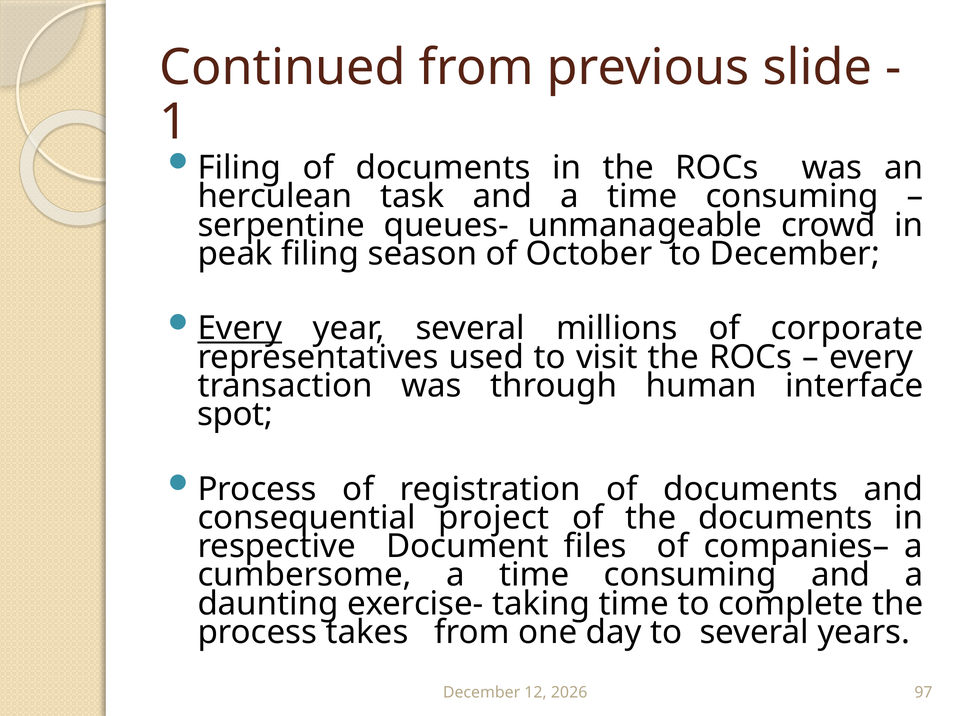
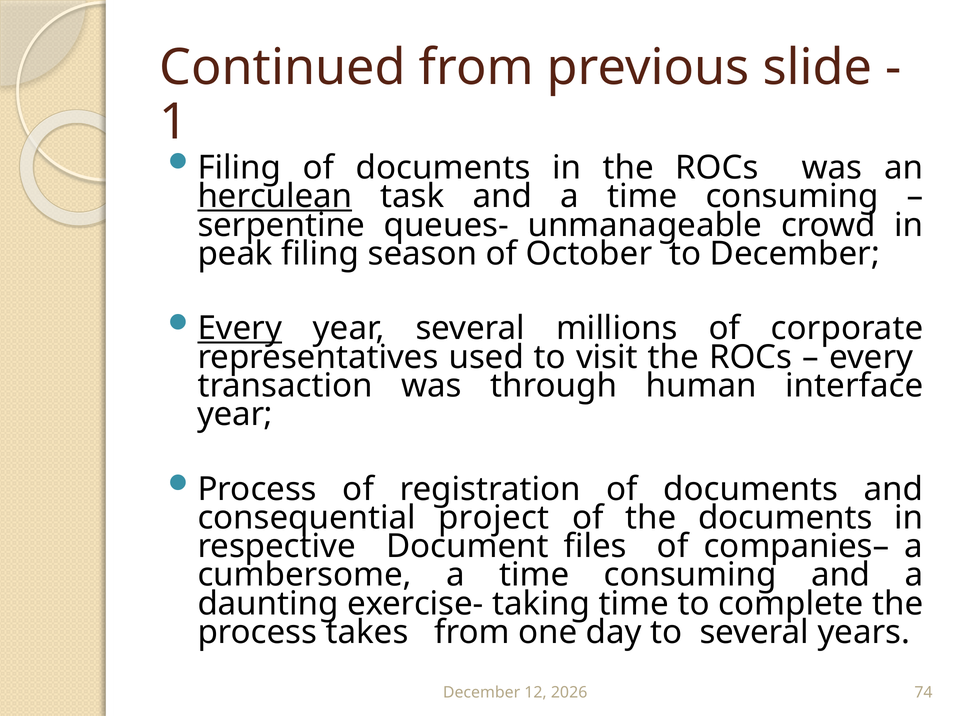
herculean underline: none -> present (275, 197)
spot: spot -> year (235, 415)
97: 97 -> 74 (923, 693)
